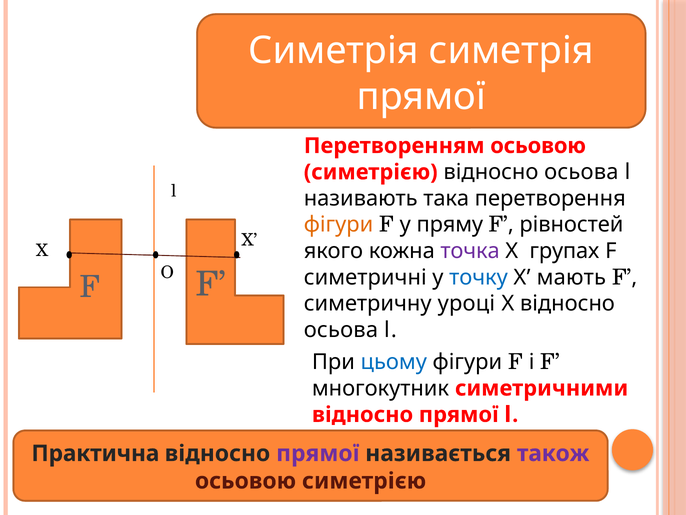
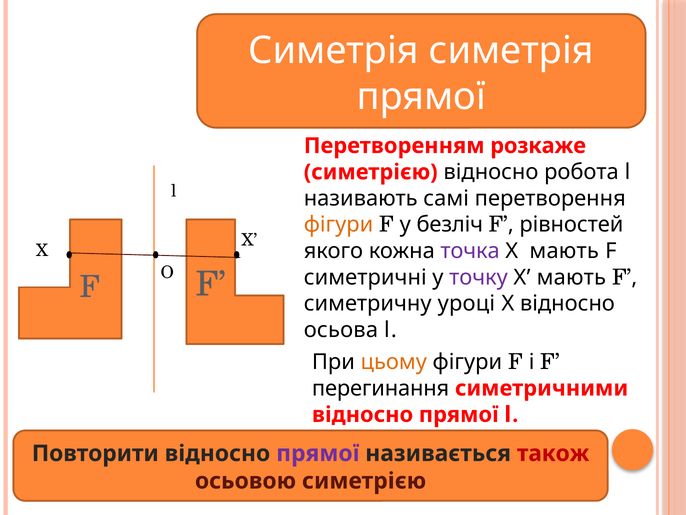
Перетворенням осьовою: осьовою -> розкаже (538, 146)
симетрією відносно осьова: осьова -> робота (581, 172)
така: така -> самі (446, 198)
пряму: пряму -> безліч (450, 224)
групах: групах -> мають (564, 251)
точку colour: blue -> purple (479, 277)
цьому colour: blue -> orange (394, 362)
многокутник: многокутник -> перегинання (381, 388)
Практична: Практична -> Повторити (95, 453)
також colour: purple -> red (553, 453)
